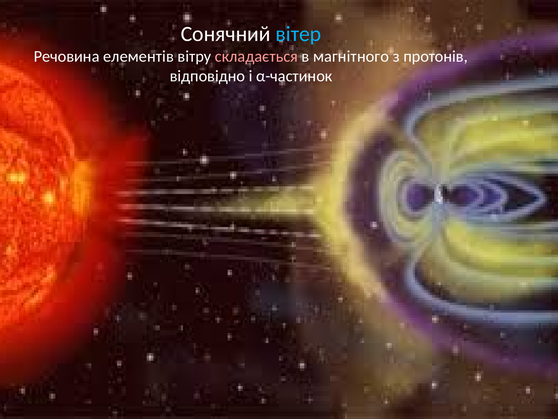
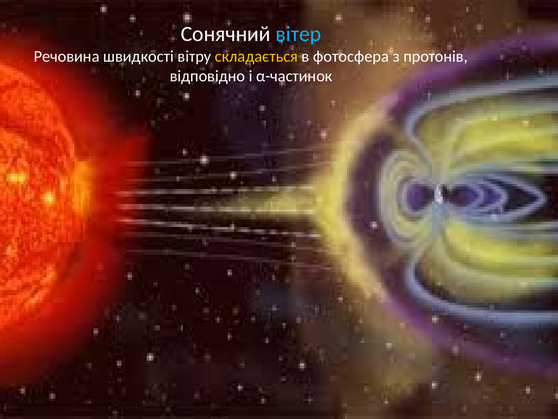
елементів: елементів -> швидкості (138, 56)
складається colour: pink -> yellow (256, 56)
магнітного: магнітного -> фотосфера (351, 56)
